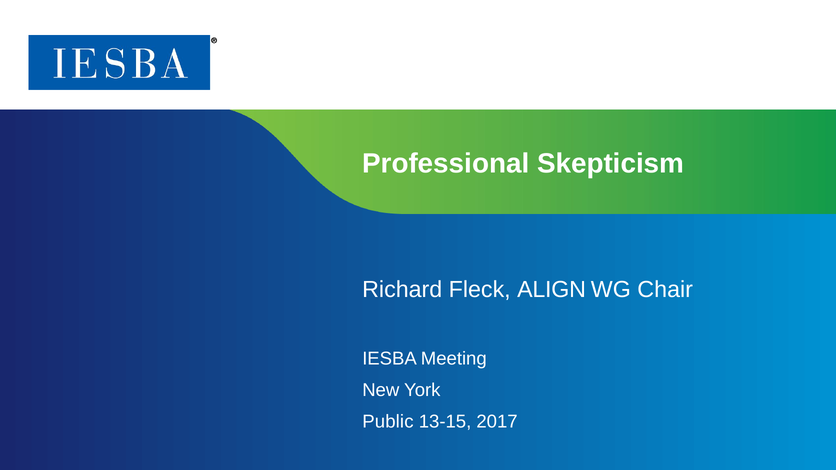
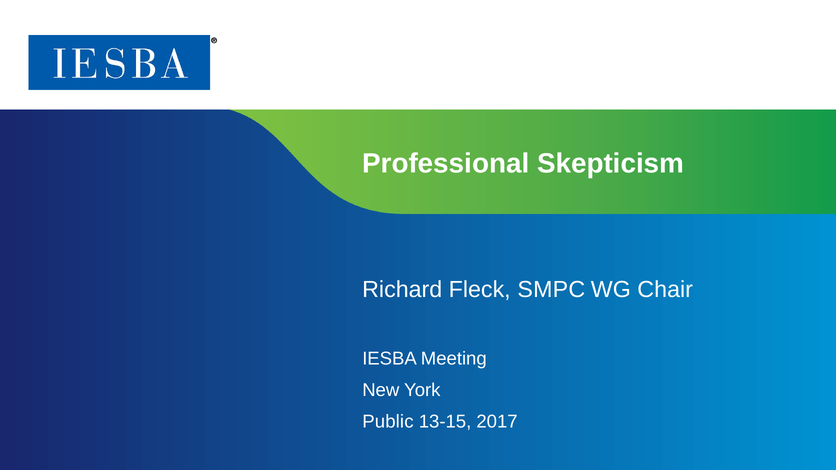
ALIGN: ALIGN -> SMPC (551, 290)
